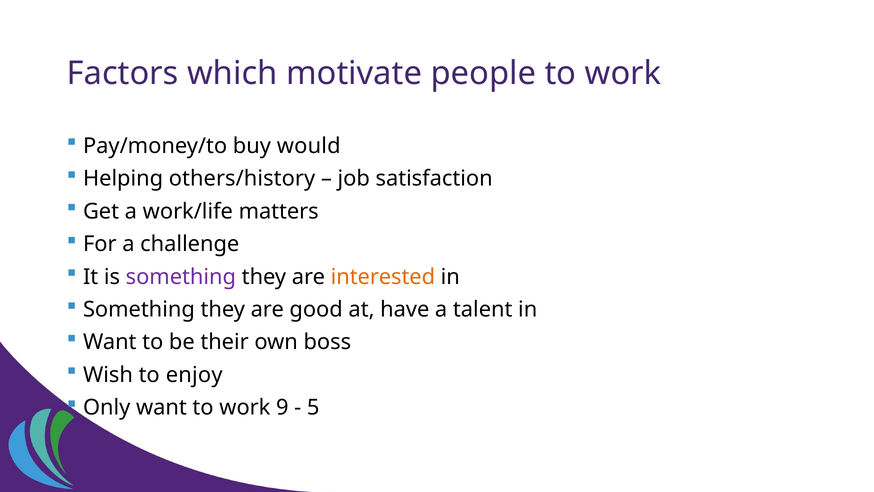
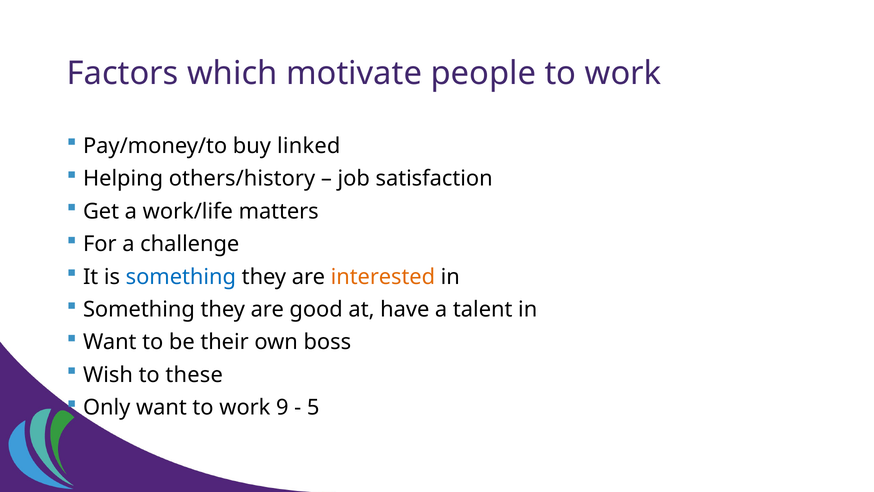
would: would -> linked (309, 146)
something colour: purple -> blue (181, 277)
enjoy: enjoy -> these (194, 375)
